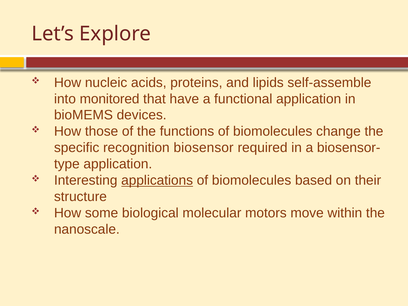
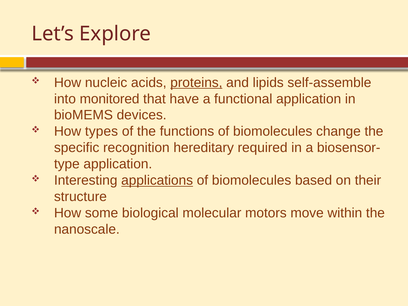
proteins underline: none -> present (196, 83)
those: those -> types (102, 131)
biosensor: biosensor -> hereditary (204, 148)
